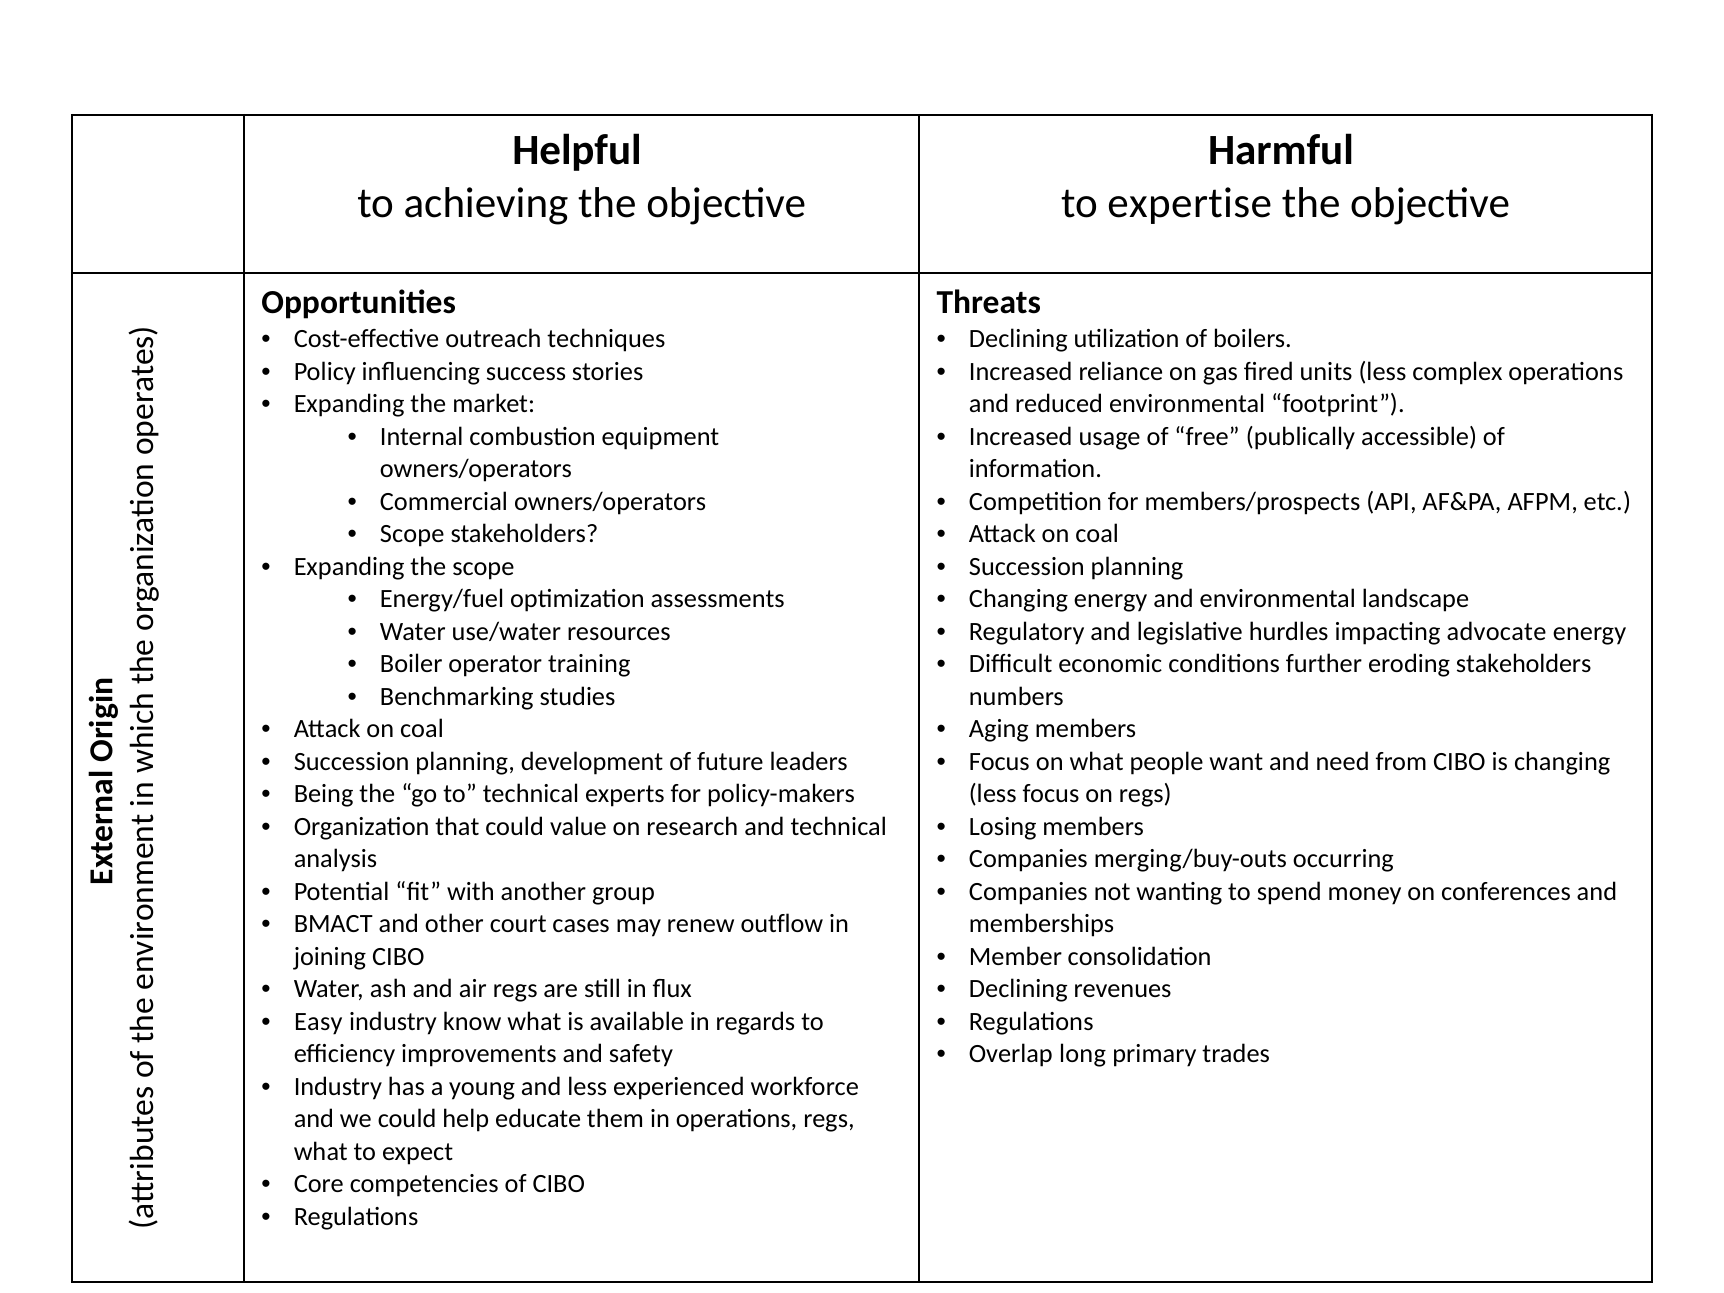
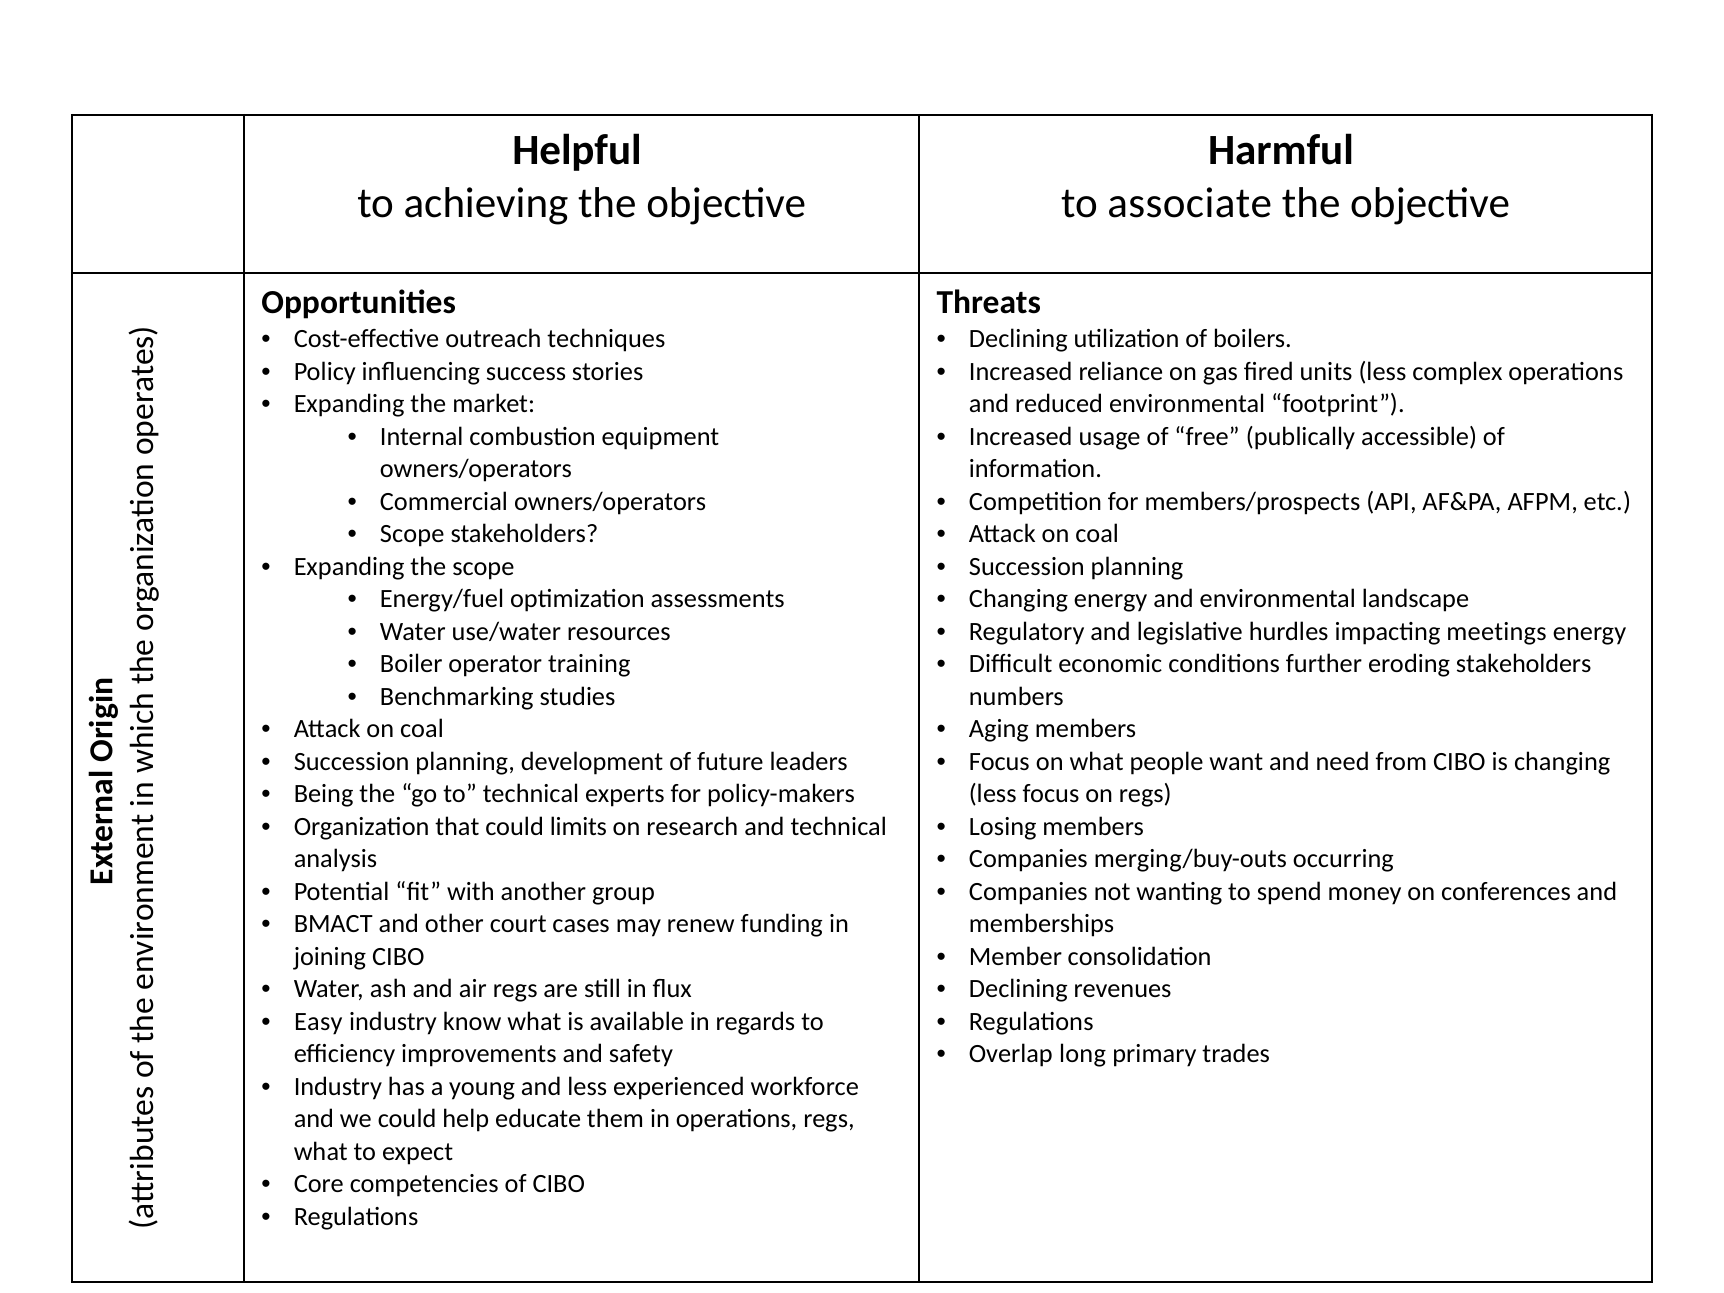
expertise: expertise -> associate (1190, 203)
advocate: advocate -> meetings (1497, 632)
value: value -> limits (578, 827)
outflow: outflow -> funding (782, 924)
